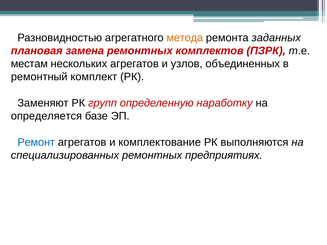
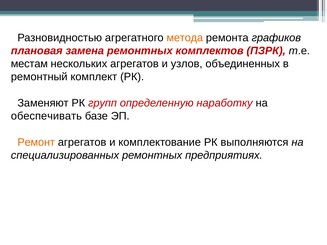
заданных: заданных -> графиков (276, 38)
определяется: определяется -> обеспечивать (46, 116)
Ремонт colour: blue -> orange (36, 142)
